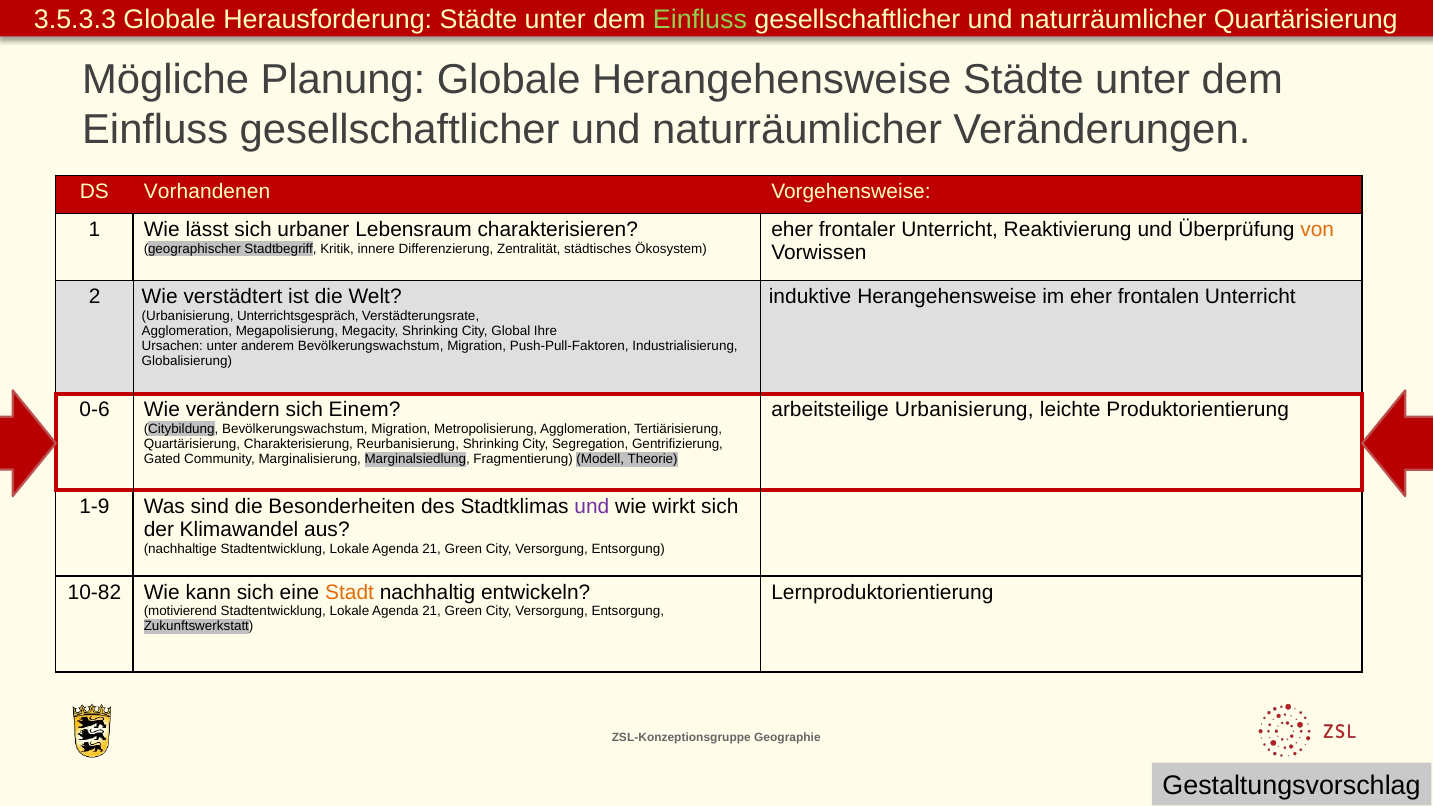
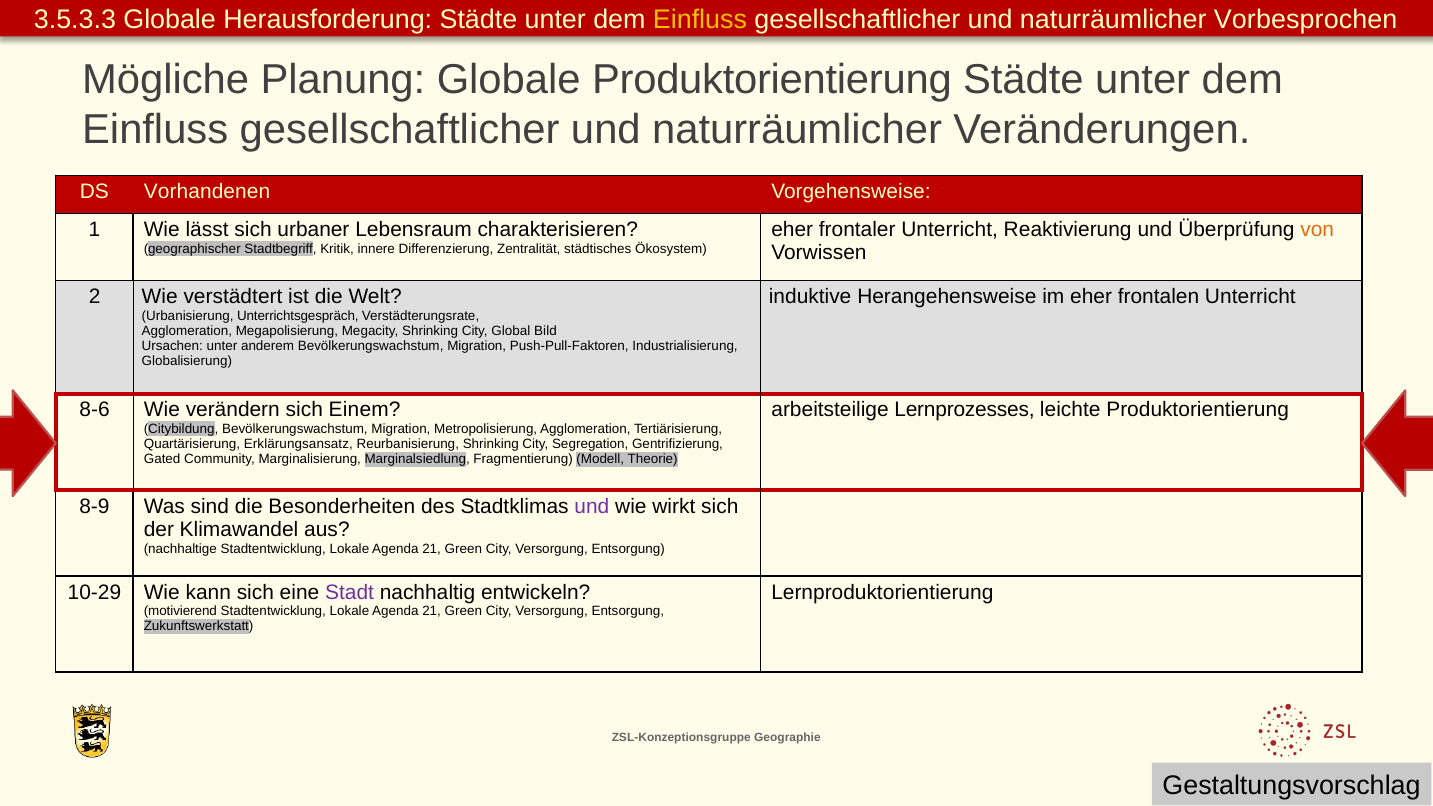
Einfluss colour: light green -> yellow (700, 20)
naturräumlicher Quartärisierung: Quartärisierung -> Vorbesprochen (1306, 20)
Globale Herangehensweise: Herangehensweise -> Produktorientierung (772, 80)
Ihre: Ihre -> Bild (545, 331)
0-6: 0-6 -> 8-6 (95, 410)
arbeitsteilige Urbanisierung: Urbanisierung -> Lernprozesses (964, 410)
Charakterisierung: Charakterisierung -> Erklärungsansatz (298, 444)
1-9: 1-9 -> 8-9 (94, 506)
10-82: 10-82 -> 10-29 (94, 592)
Stadt colour: orange -> purple (350, 592)
